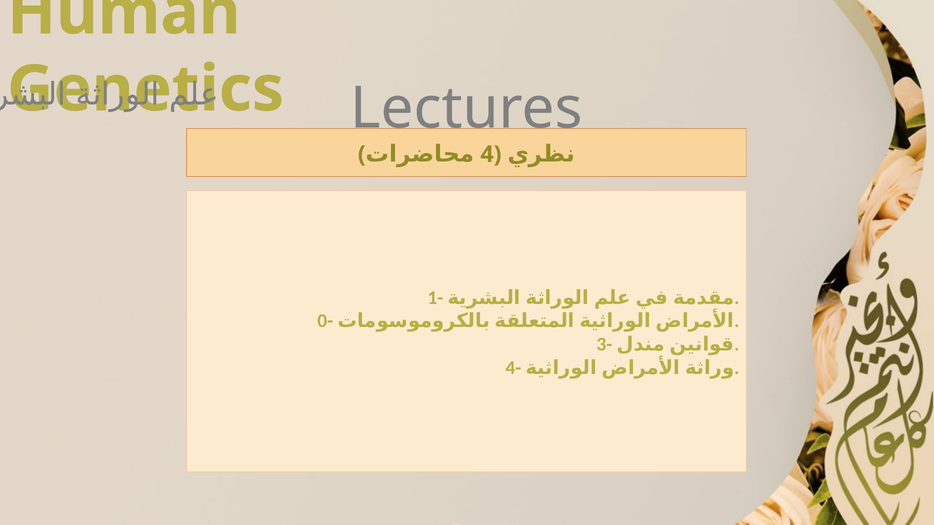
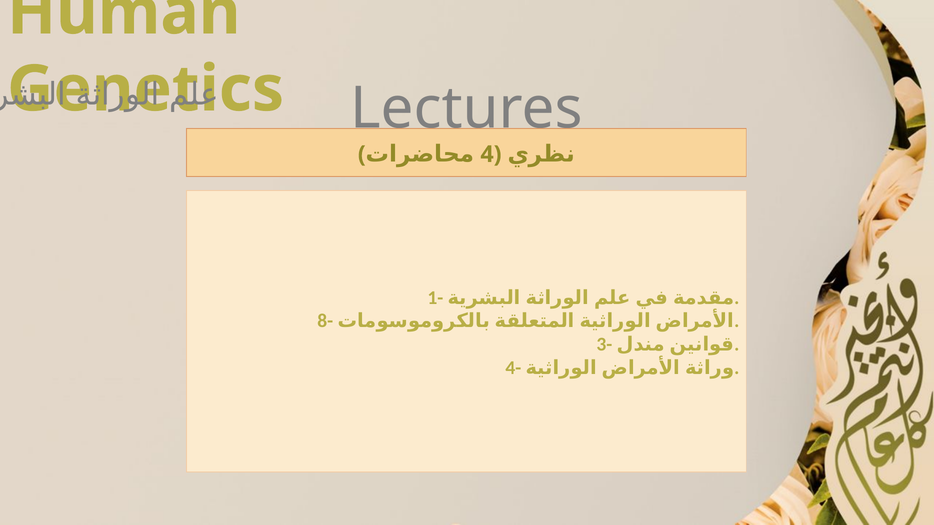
0-: 0- -> 8- (325, 321)
